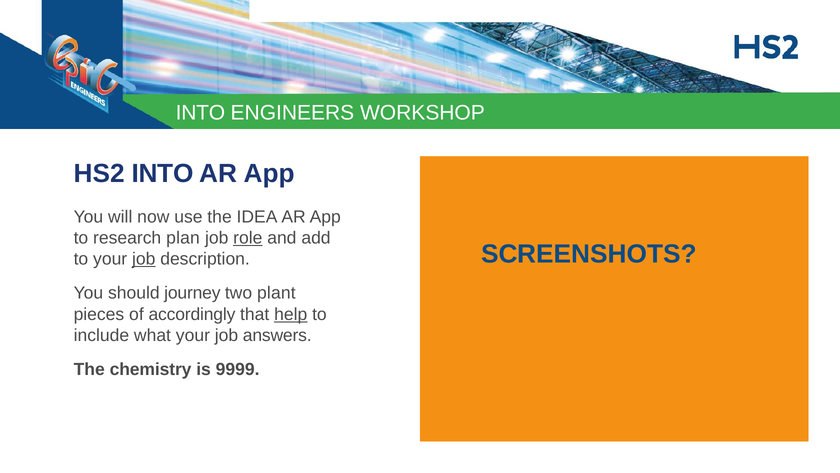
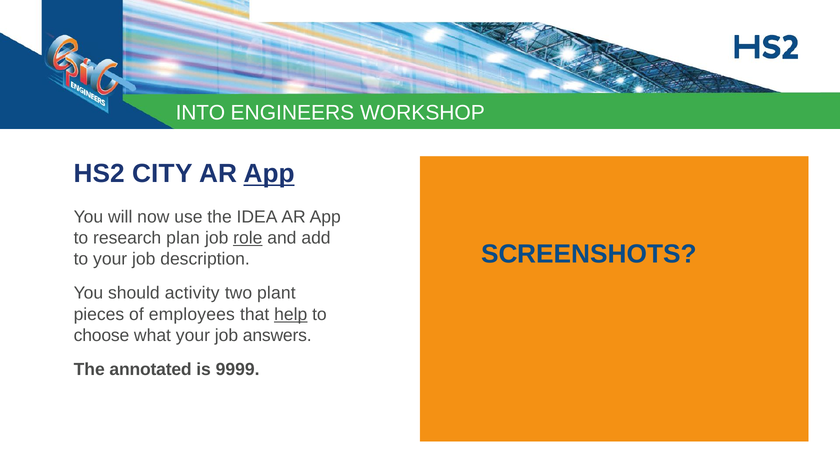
HS2 INTO: INTO -> CITY (162, 174)
App underline: none -> present (269, 174)
job underline: present -> none (144, 259)
journey: journey -> activity (192, 293)
accordingly: accordingly -> employees (192, 314)
include: include -> choose (101, 335)
chemistry: chemistry -> annotated (151, 369)
